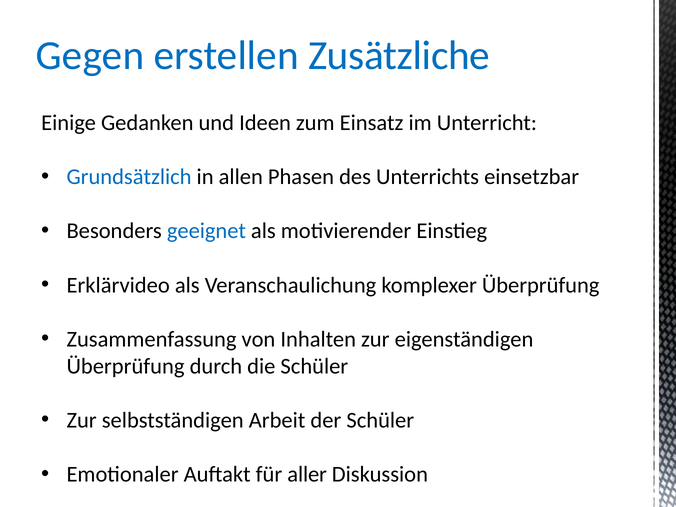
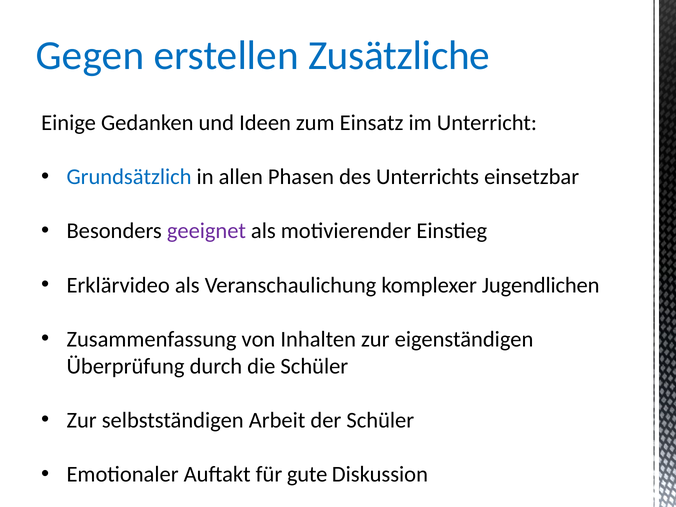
geeignet colour: blue -> purple (206, 231)
komplexer Überprüfung: Überprüfung -> Jugendlichen (541, 285)
aller: aller -> gute (307, 474)
